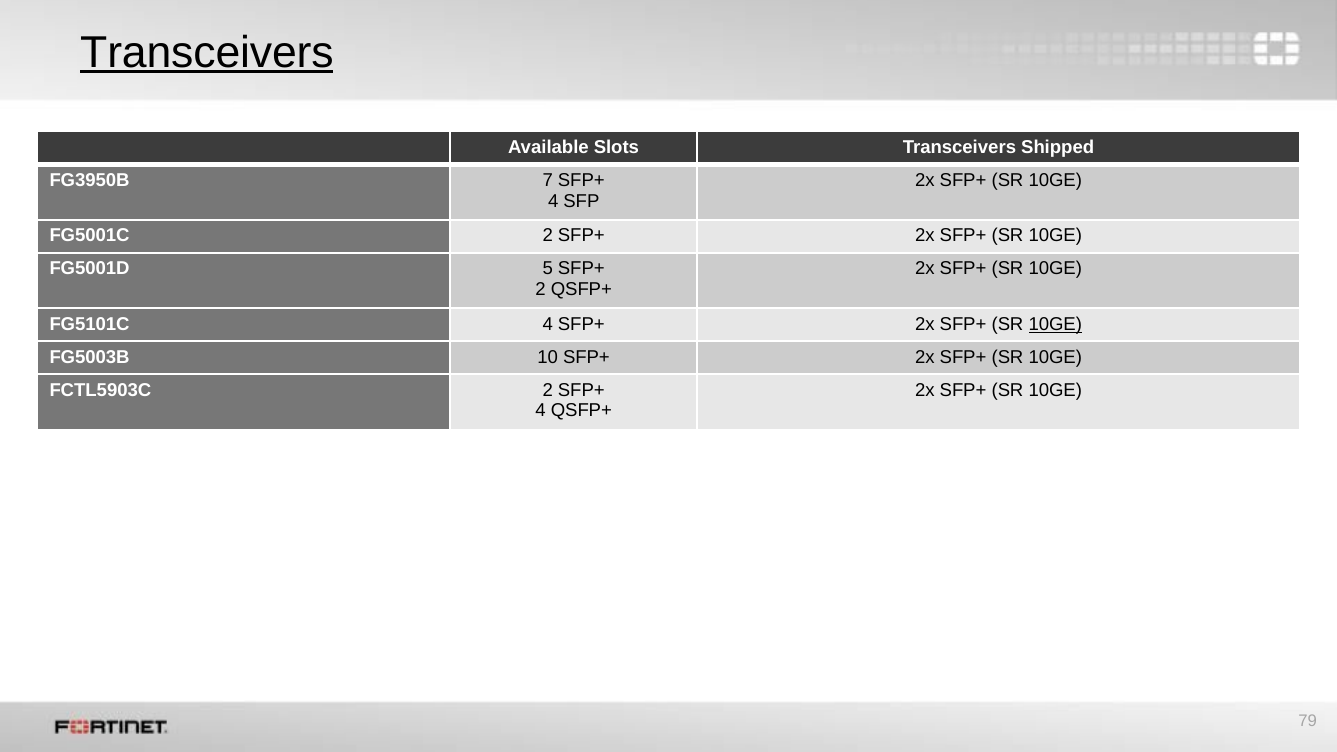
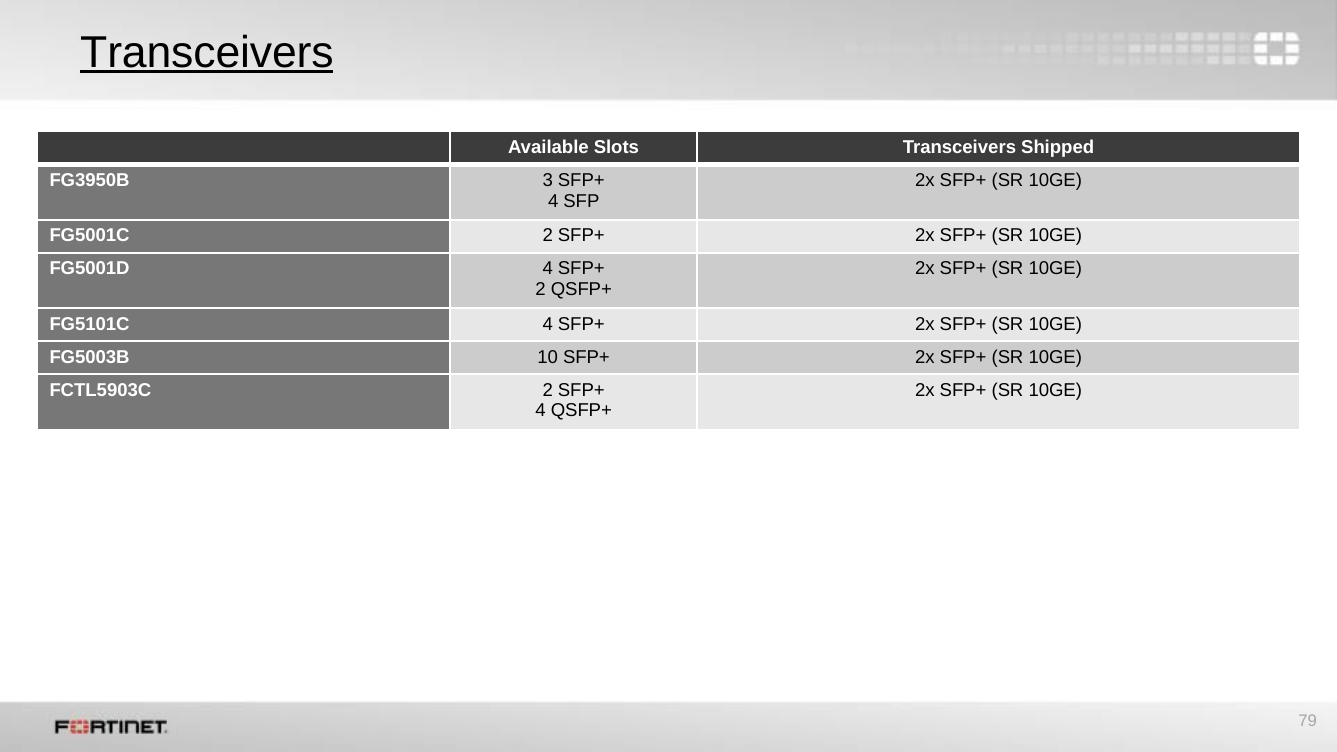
7: 7 -> 3 (548, 181)
FG5001D 5: 5 -> 4 (548, 269)
10GE underline: present -> none (1055, 324)
